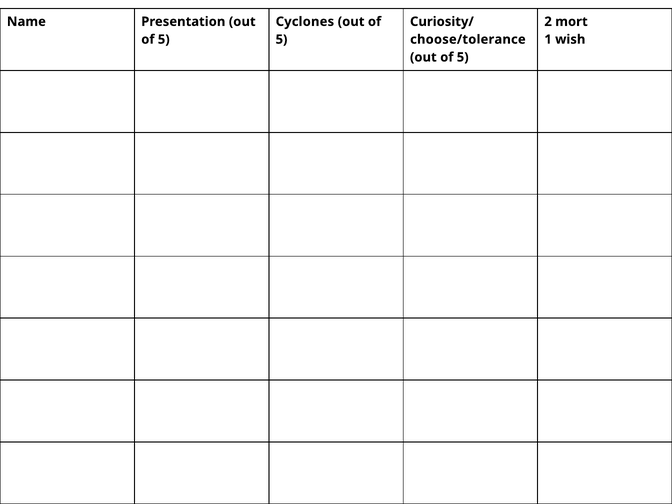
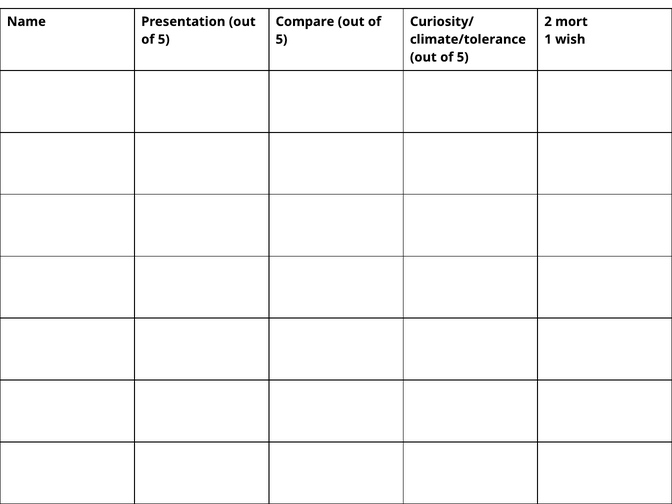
Cyclones: Cyclones -> Compare (305, 22)
choose/tolerance: choose/tolerance -> climate/tolerance (468, 39)
